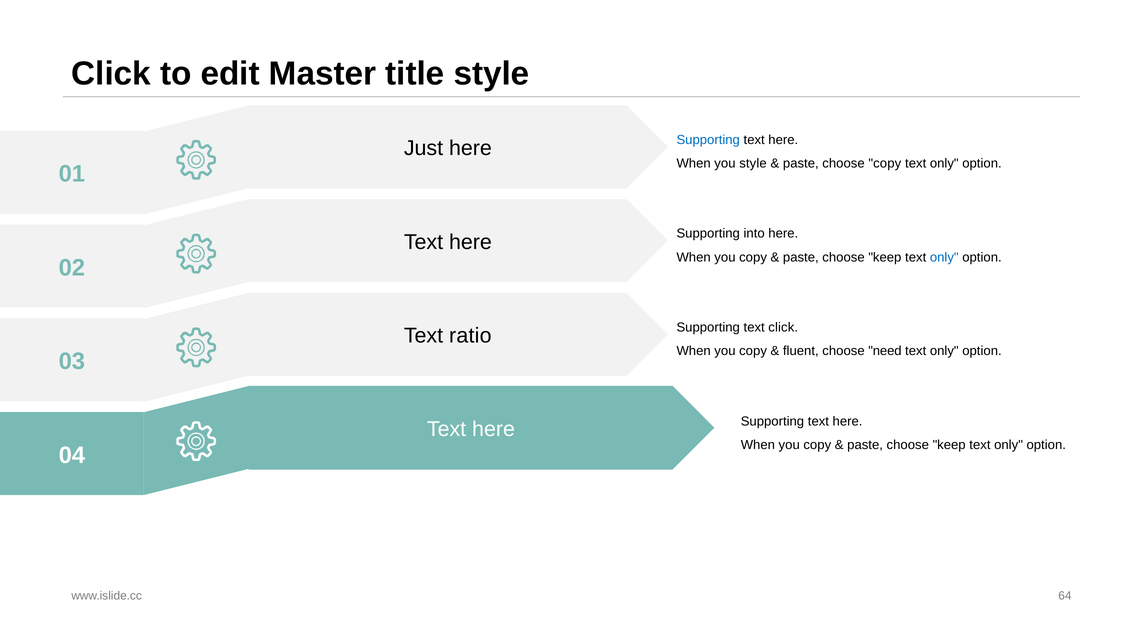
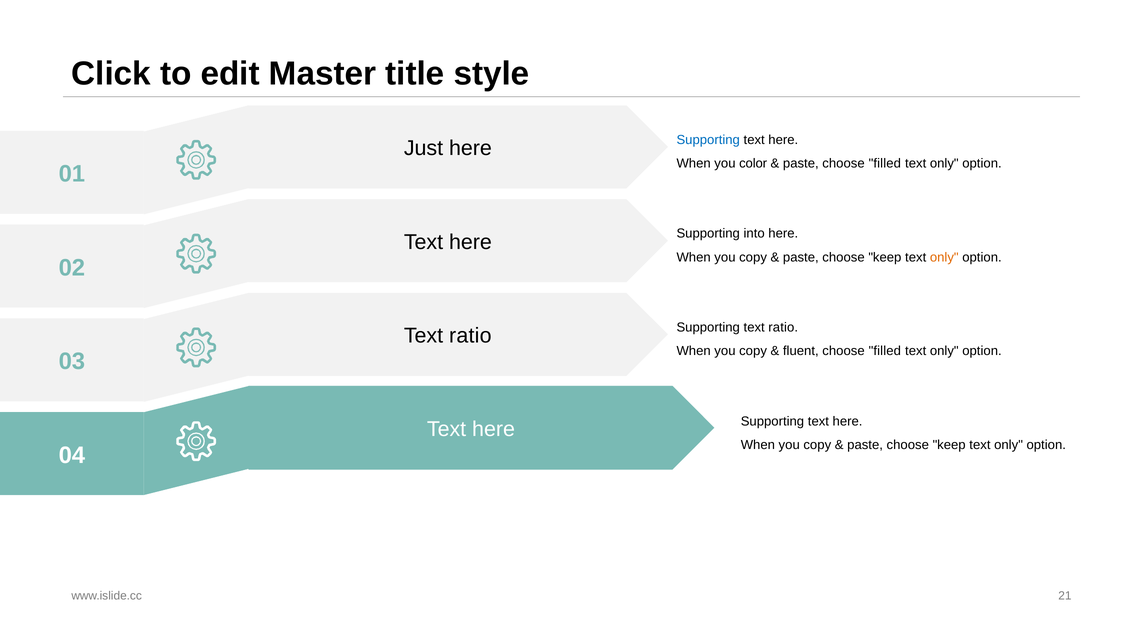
you style: style -> color (753, 164)
paste choose copy: copy -> filled (885, 164)
only colour: blue -> orange (944, 257)
Supporting text click: click -> ratio (783, 327)
need: need -> filled (885, 351)
64: 64 -> 21 (1065, 596)
